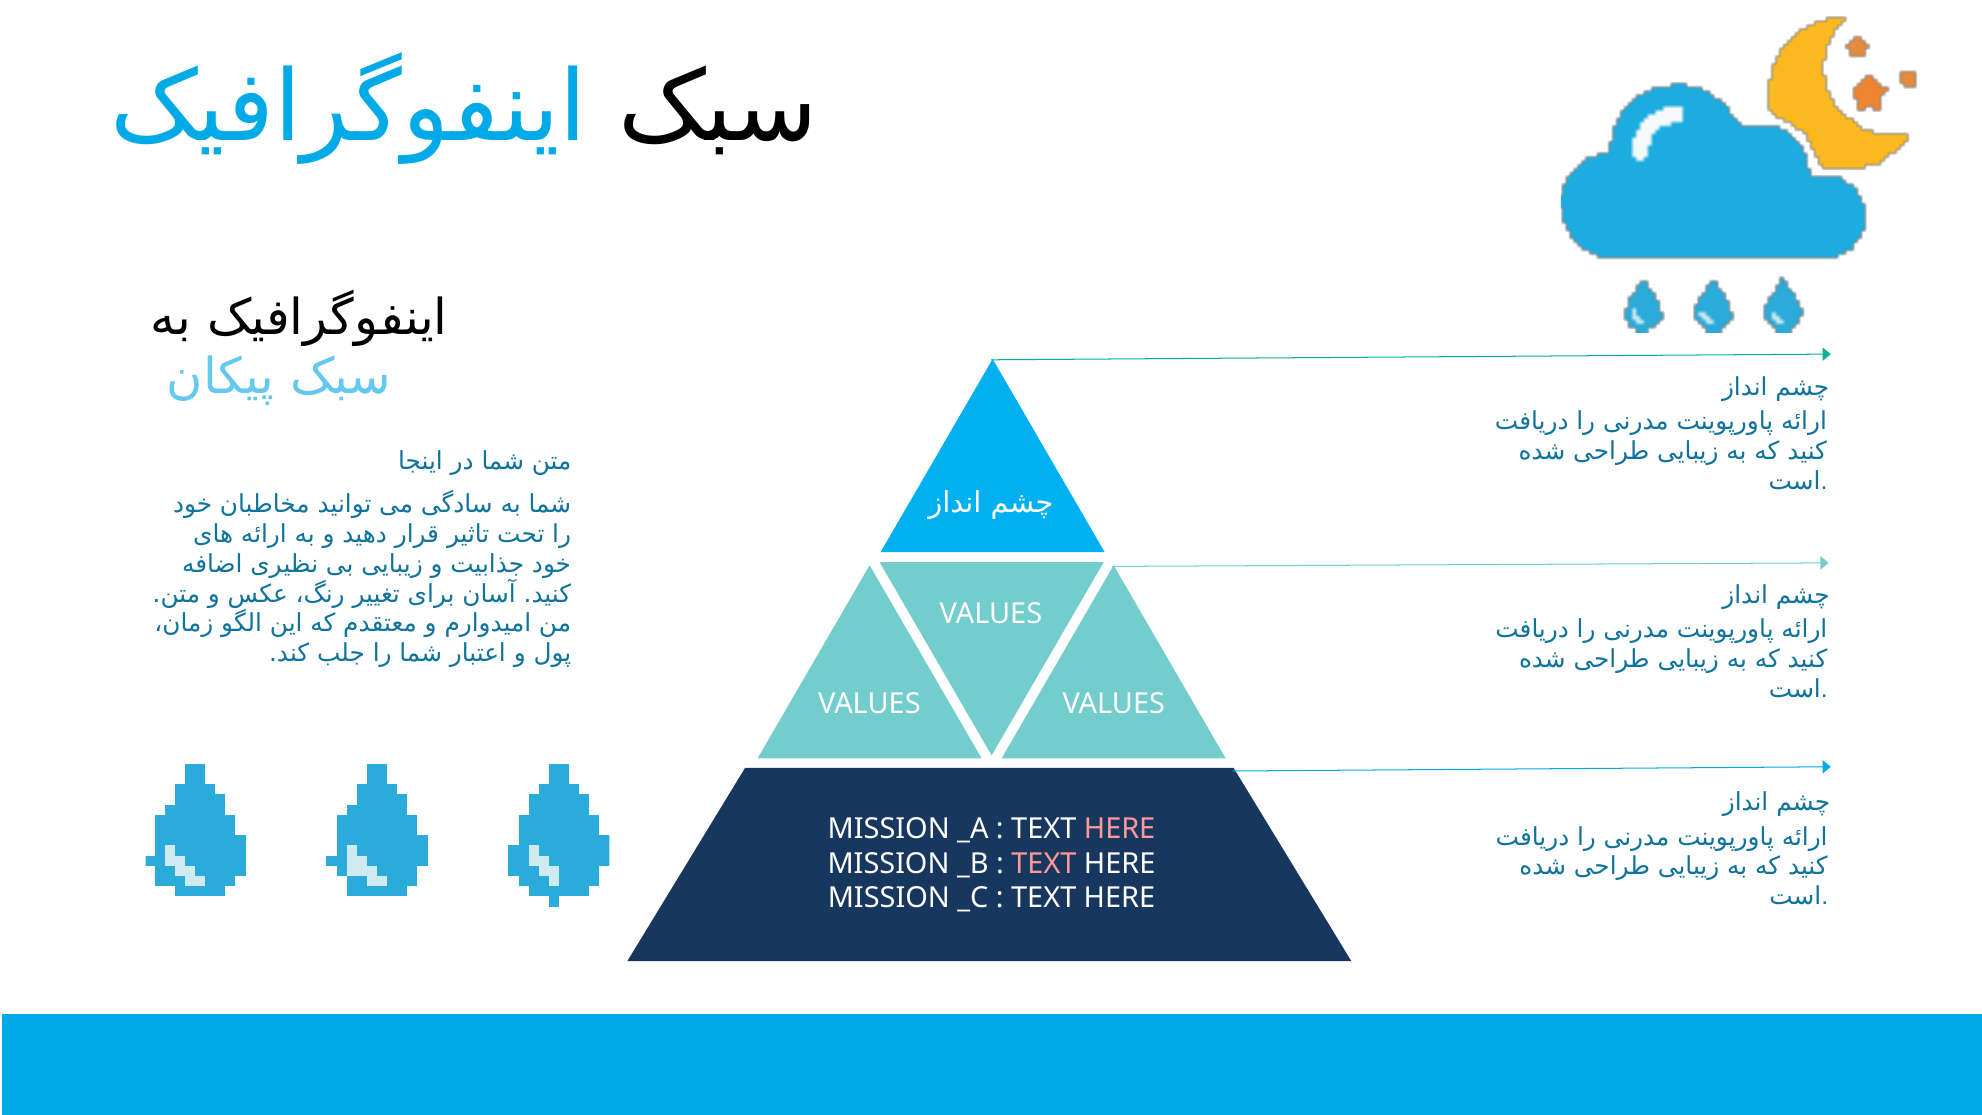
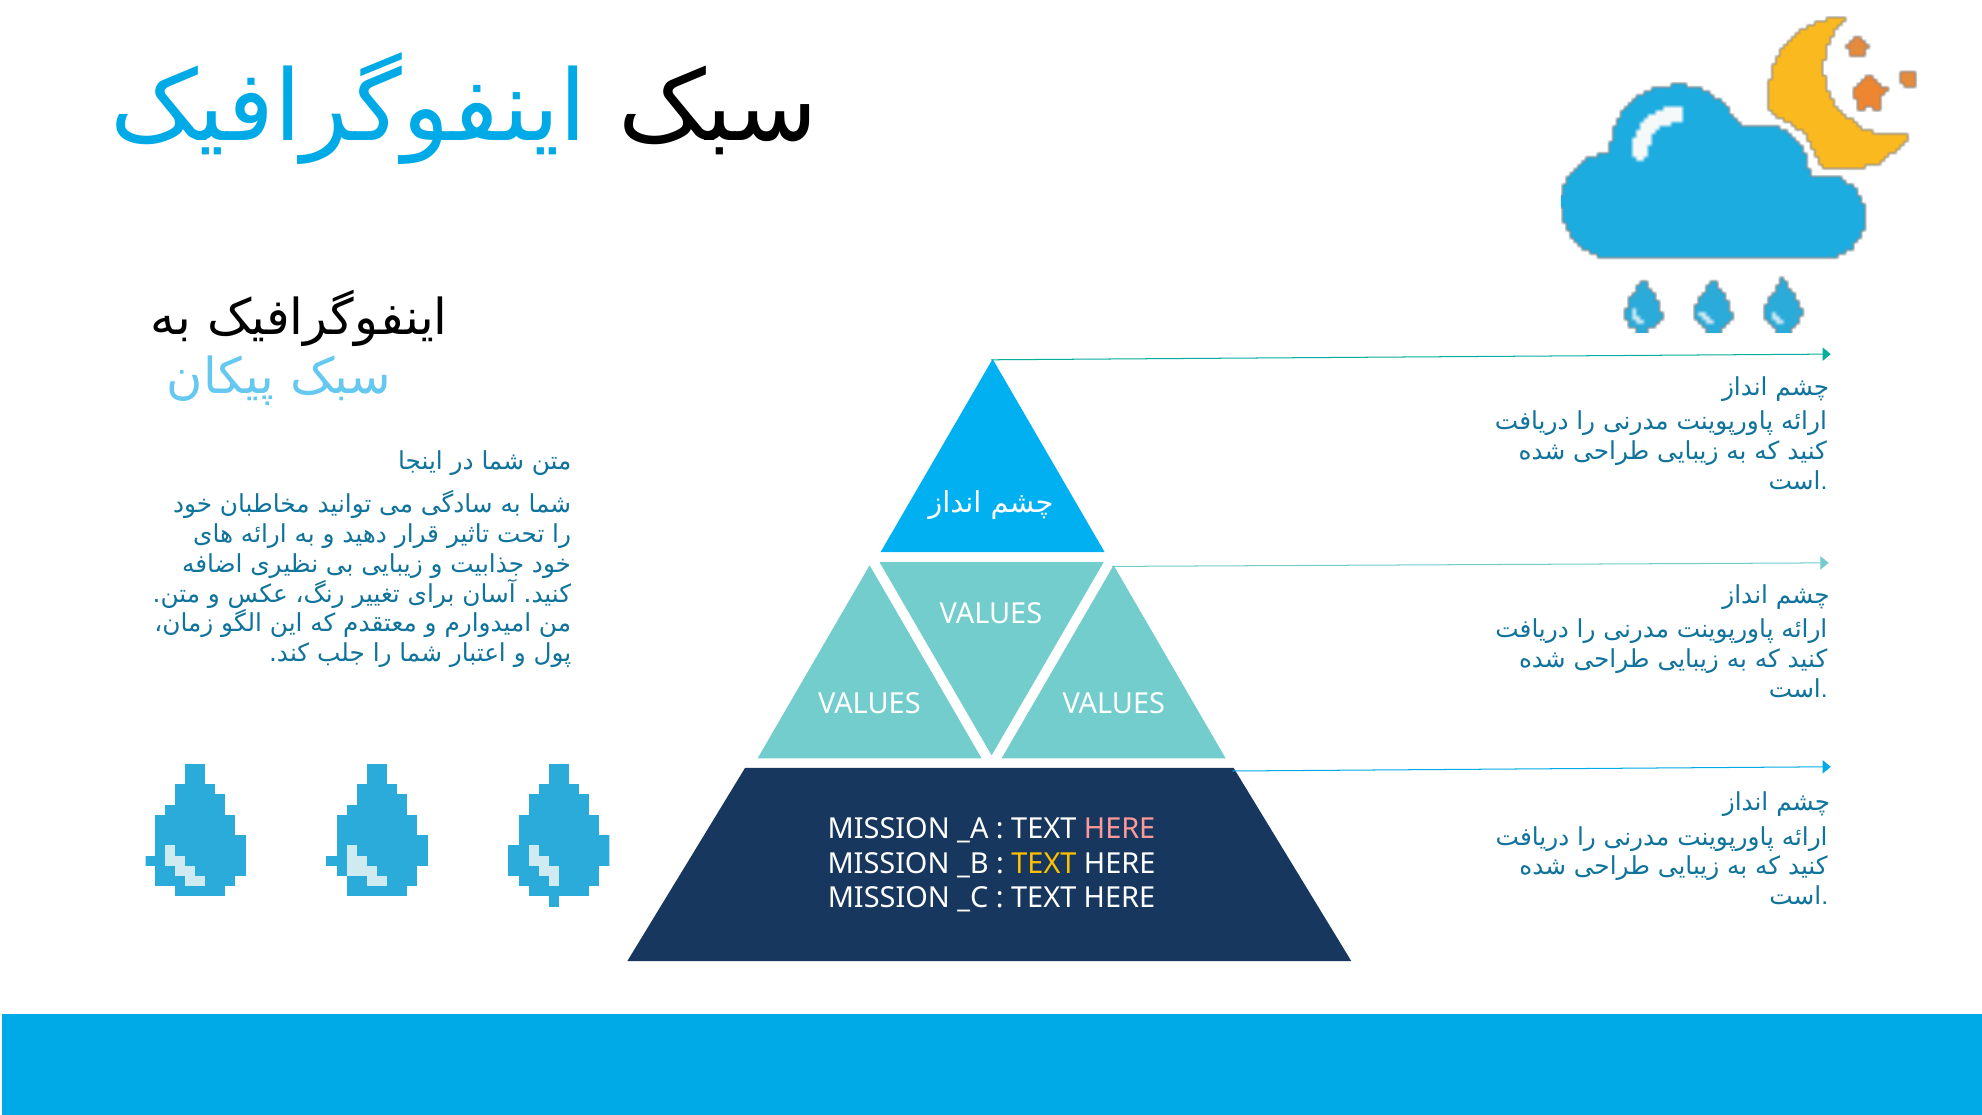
TEXT colour: pink -> yellow (1044, 863)
